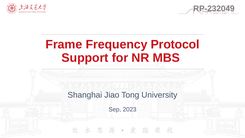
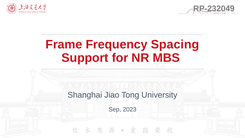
Protocol: Protocol -> Spacing (175, 44)
